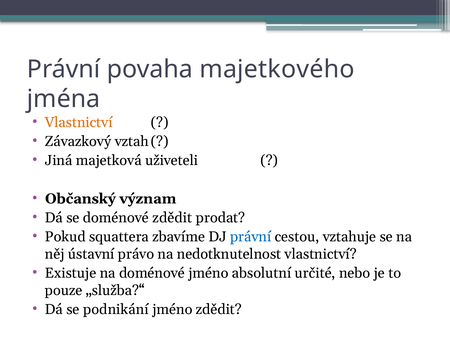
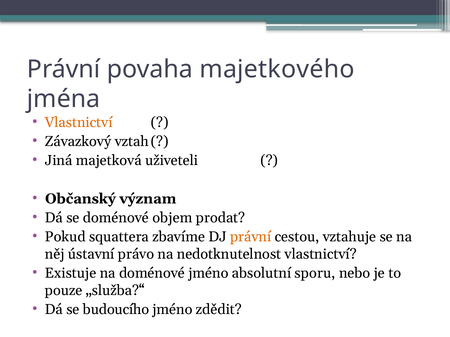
doménové zdědit: zdědit -> objem (172, 218)
právní colour: blue -> orange (251, 237)
určité: určité -> sporu (315, 274)
podnikání: podnikání -> budoucího (116, 310)
